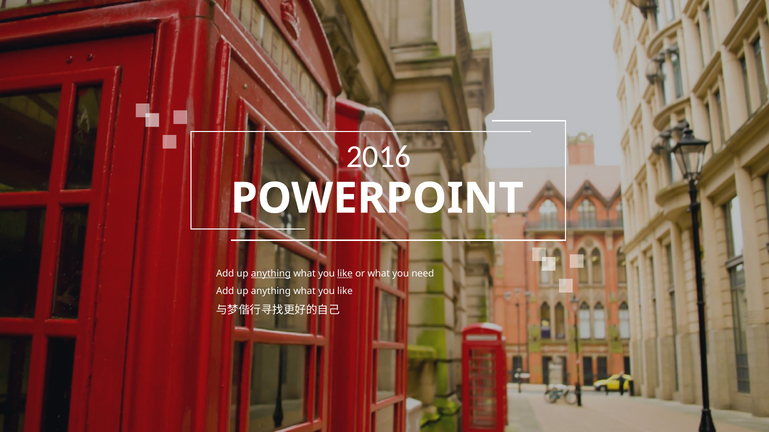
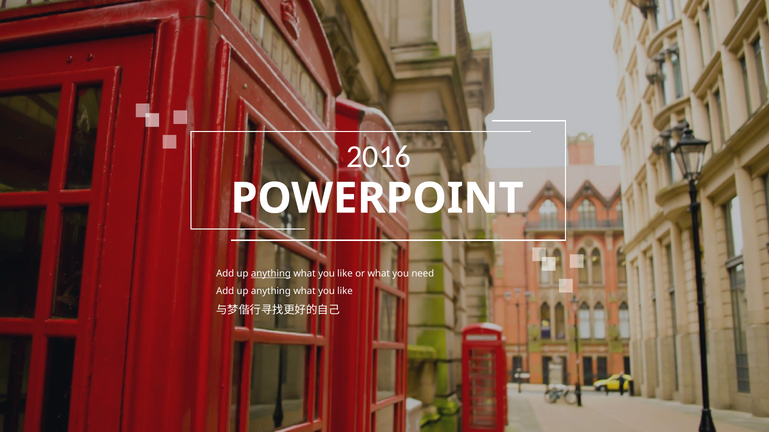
like underline: present -> none (345, 274)
